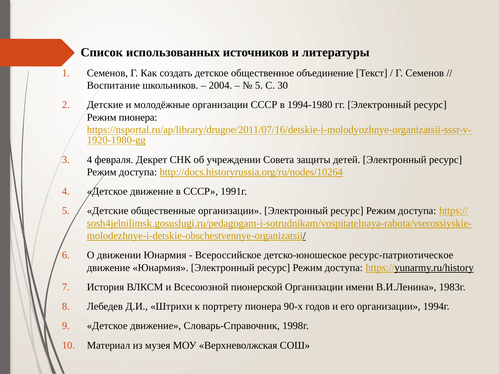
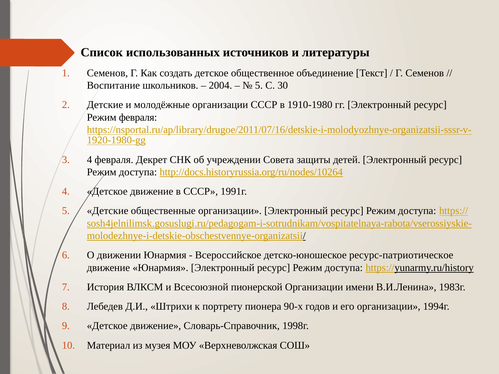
1994-1980: 1994-1980 -> 1910-1980 (310, 105)
Режим пионера: пионера -> февраля (138, 117)
